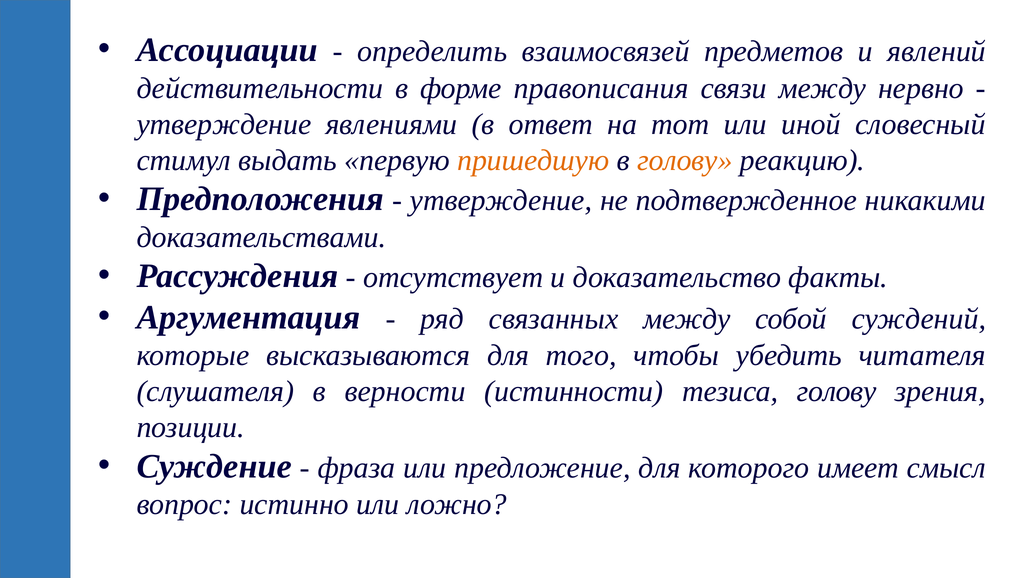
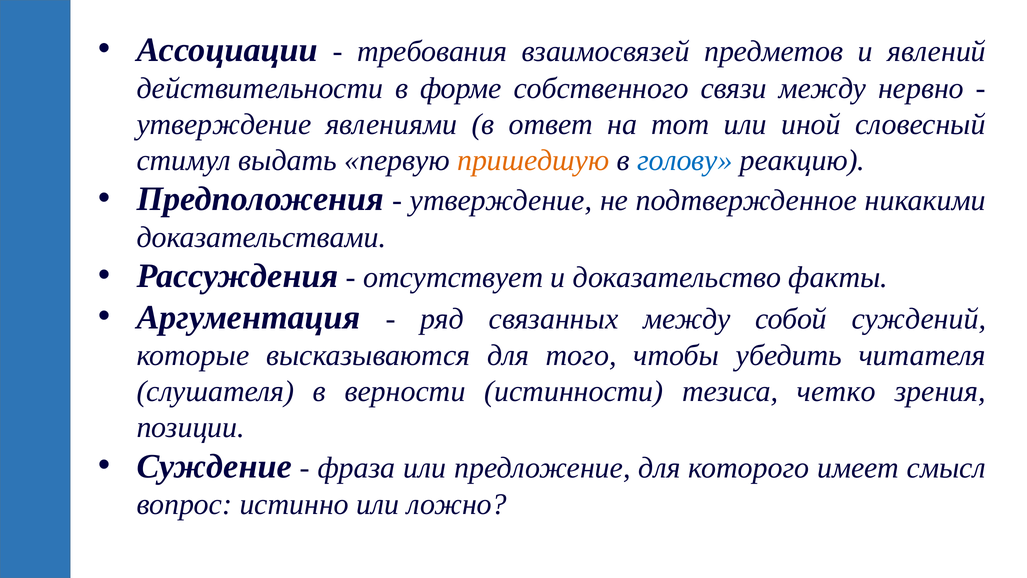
определить: определить -> требования (432, 51)
правописания: правописания -> собственного (601, 88)
голову colour: orange -> blue (685, 160)
тезиса голову: голову -> четко (836, 391)
